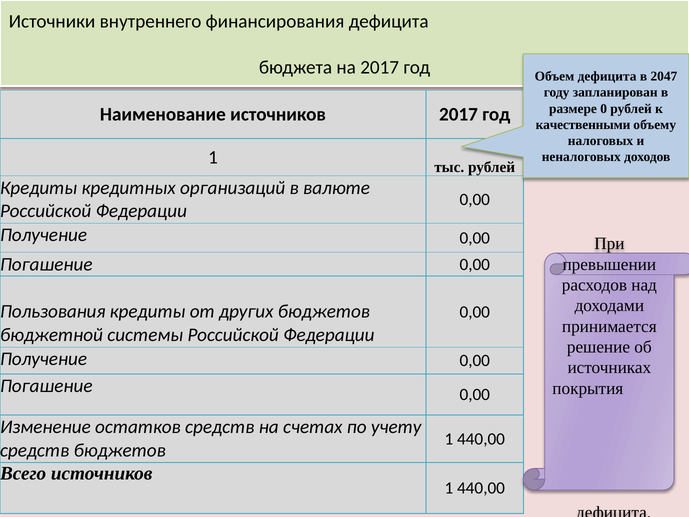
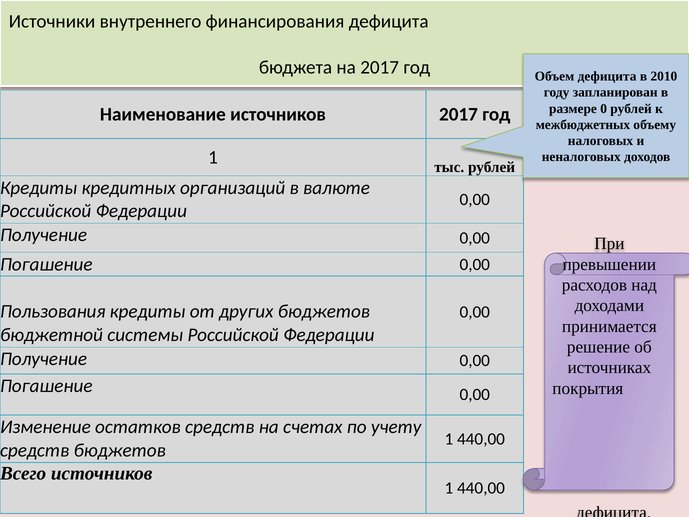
2047: 2047 -> 2010 (664, 76)
качественными: качественными -> межбюджетных (583, 125)
